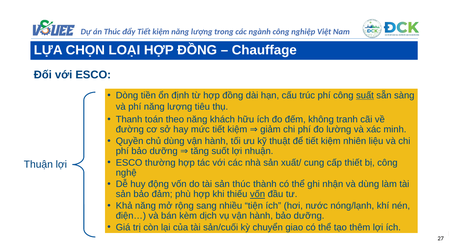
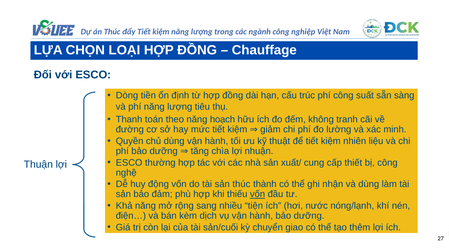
suất underline: present -> none (365, 96)
khách: khách -> hoạch (222, 120)
suốt: suốt -> chìa (220, 151)
